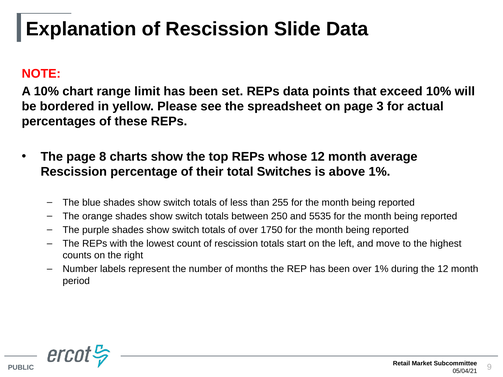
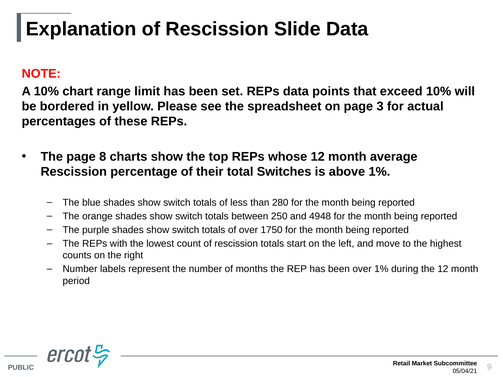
255: 255 -> 280 (280, 203)
5535: 5535 -> 4948 (320, 216)
